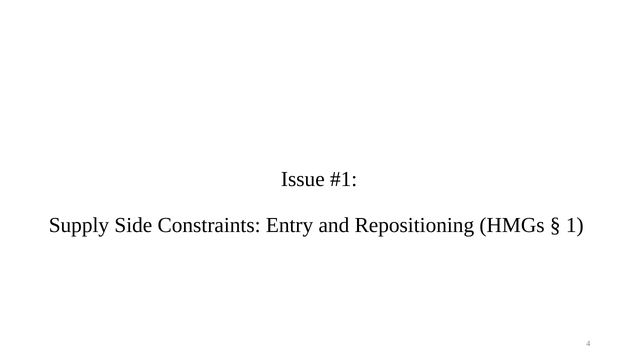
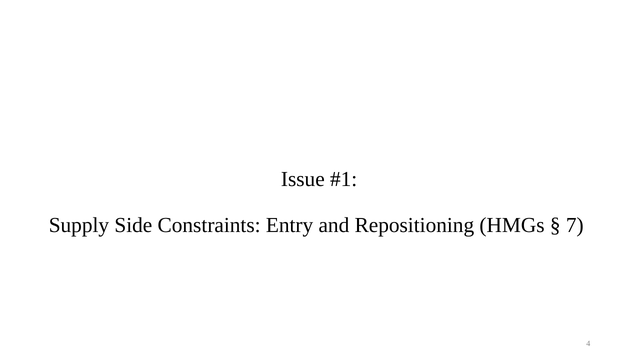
1: 1 -> 7 (575, 225)
